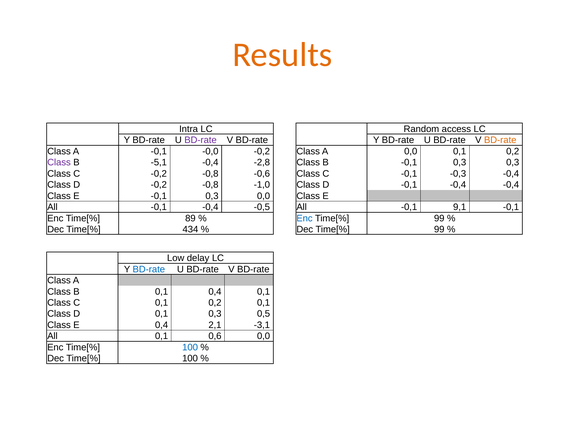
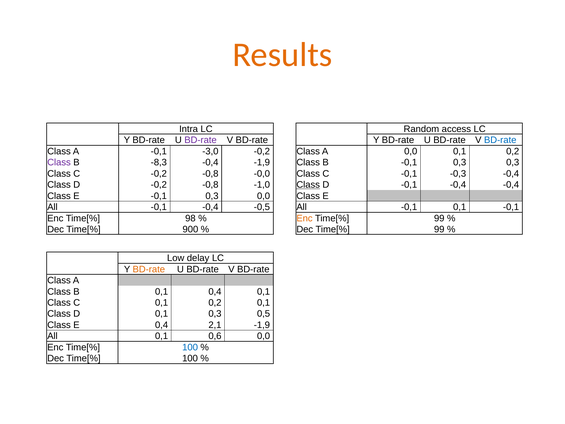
BD-rate colour: orange -> blue (500, 140)
-0,0: -0,0 -> -3,0 (210, 151)
-5,1: -5,1 -> -8,3 (159, 162)
-0,4 -2,8: -2,8 -> -1,9 (262, 162)
-0,6: -0,6 -> -0,0 (262, 174)
Class underline: none -> present (308, 185)
-0,1 9,1: 9,1 -> 0,1 (460, 207)
89: 89 -> 98 (190, 218)
Enc colour: blue -> orange (305, 218)
434: 434 -> 900 (190, 229)
BD-rate colour: blue -> orange (149, 269)
2,1 -3,1: -3,1 -> -1,9 (262, 325)
